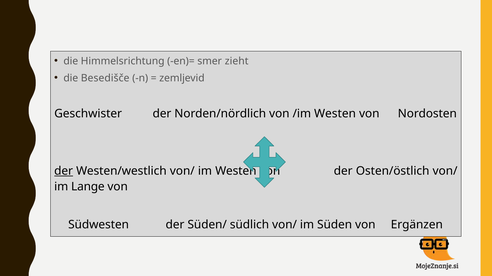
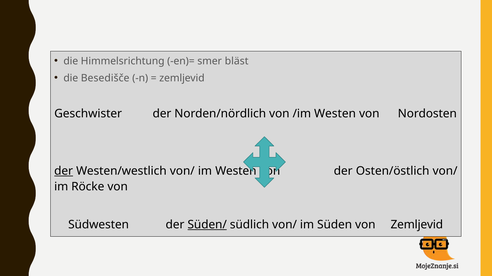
zieht: zieht -> bläst (237, 61)
Lange: Lange -> Röcke (88, 187)
Süden/ underline: none -> present (207, 225)
von Ergänzen: Ergänzen -> Zemljevid (417, 225)
